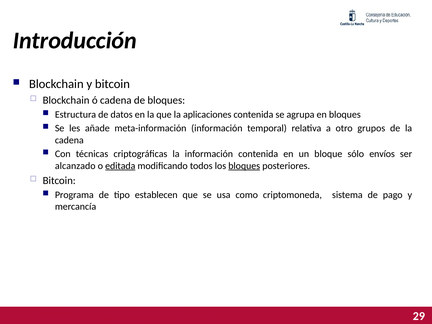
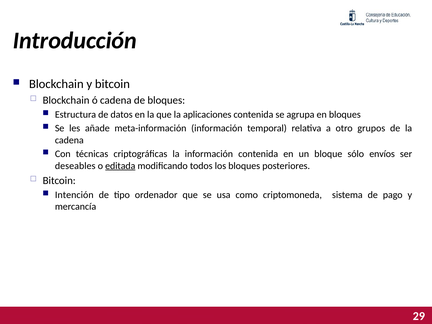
alcanzado: alcanzado -> deseables (75, 166)
bloques underline: present -> none (244, 166)
Programa: Programa -> Intención (74, 195)
establecen: establecen -> ordenador (156, 195)
